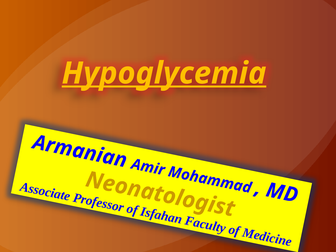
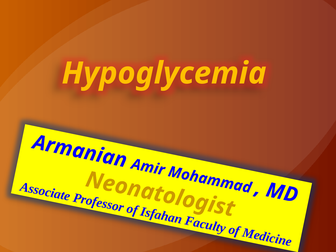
Hypoglycemia underline: present -> none (164, 73)
